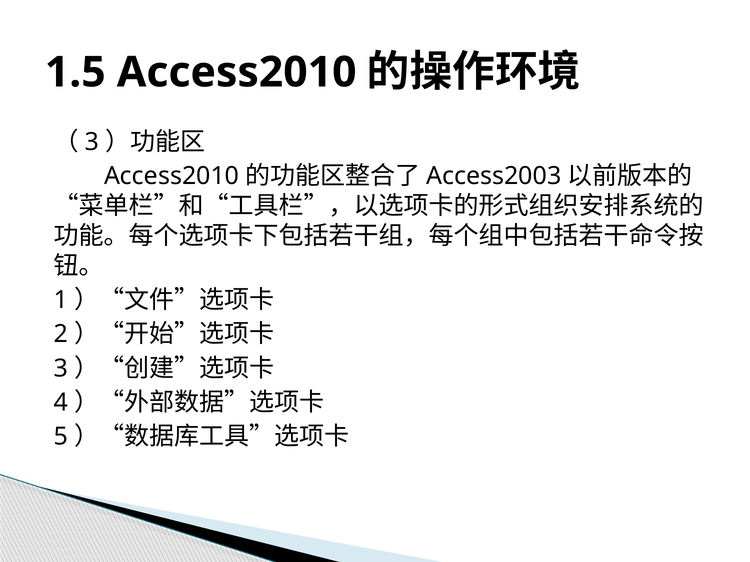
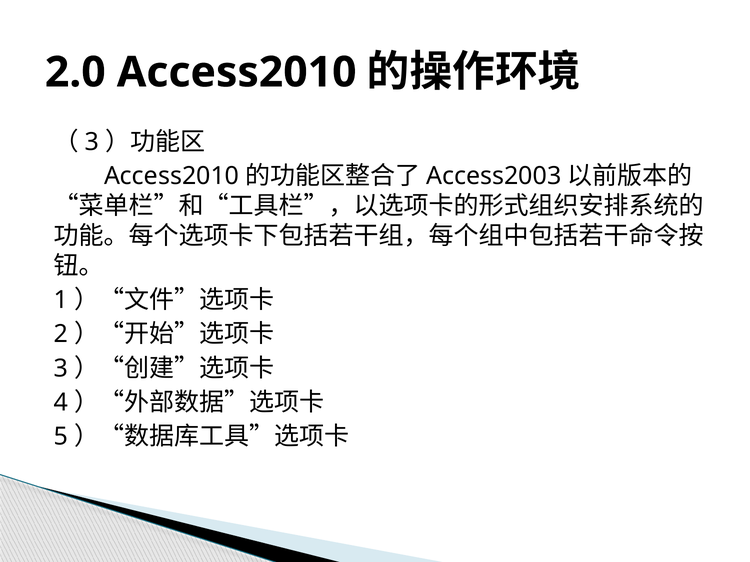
1.5: 1.5 -> 2.0 (75, 72)
